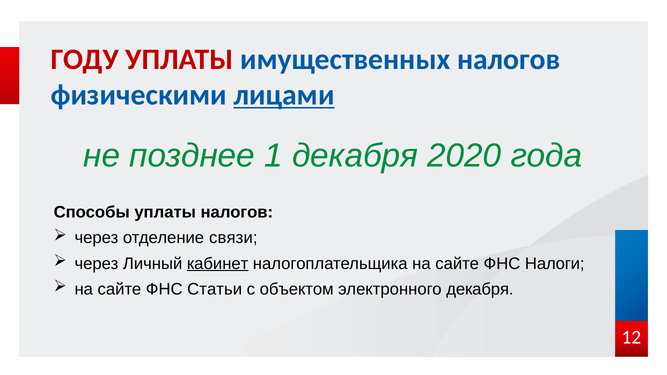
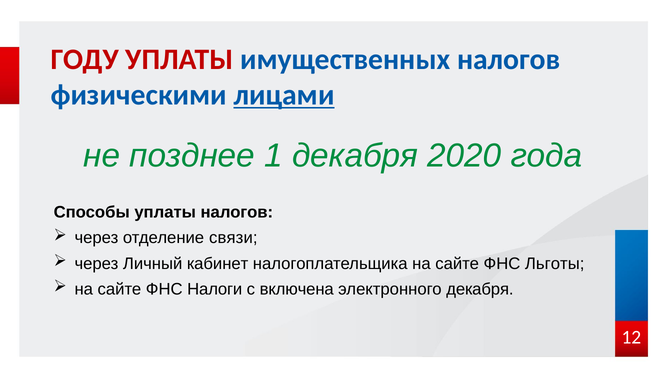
кабинет underline: present -> none (218, 264)
Налоги: Налоги -> Льготы (555, 264)
Статьи: Статьи -> Налоги (215, 289)
объектом: объектом -> включена (297, 289)
